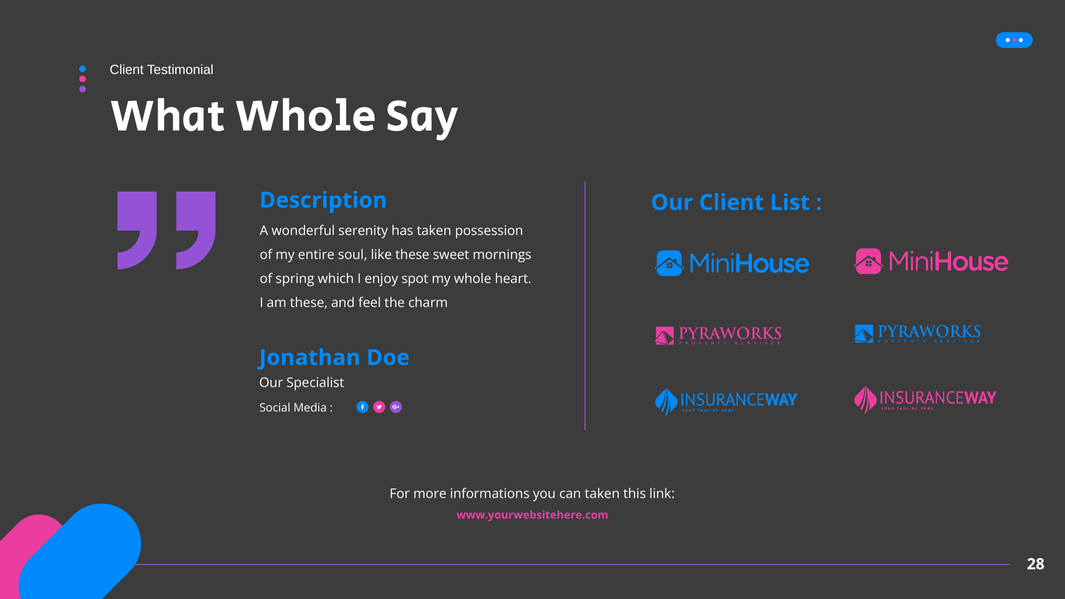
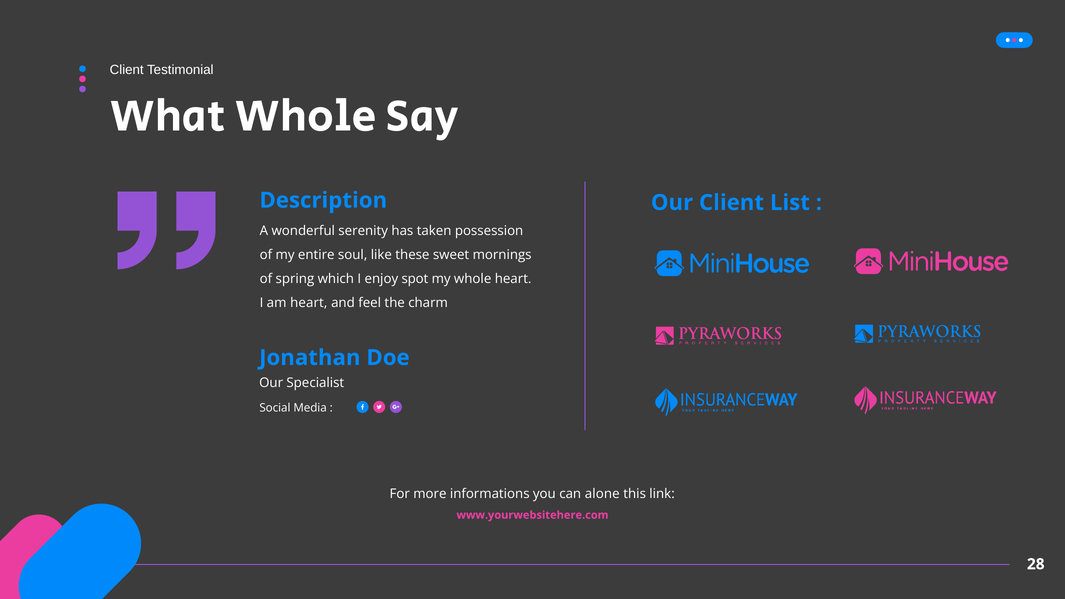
am these: these -> heart (309, 303)
can taken: taken -> alone (602, 494)
